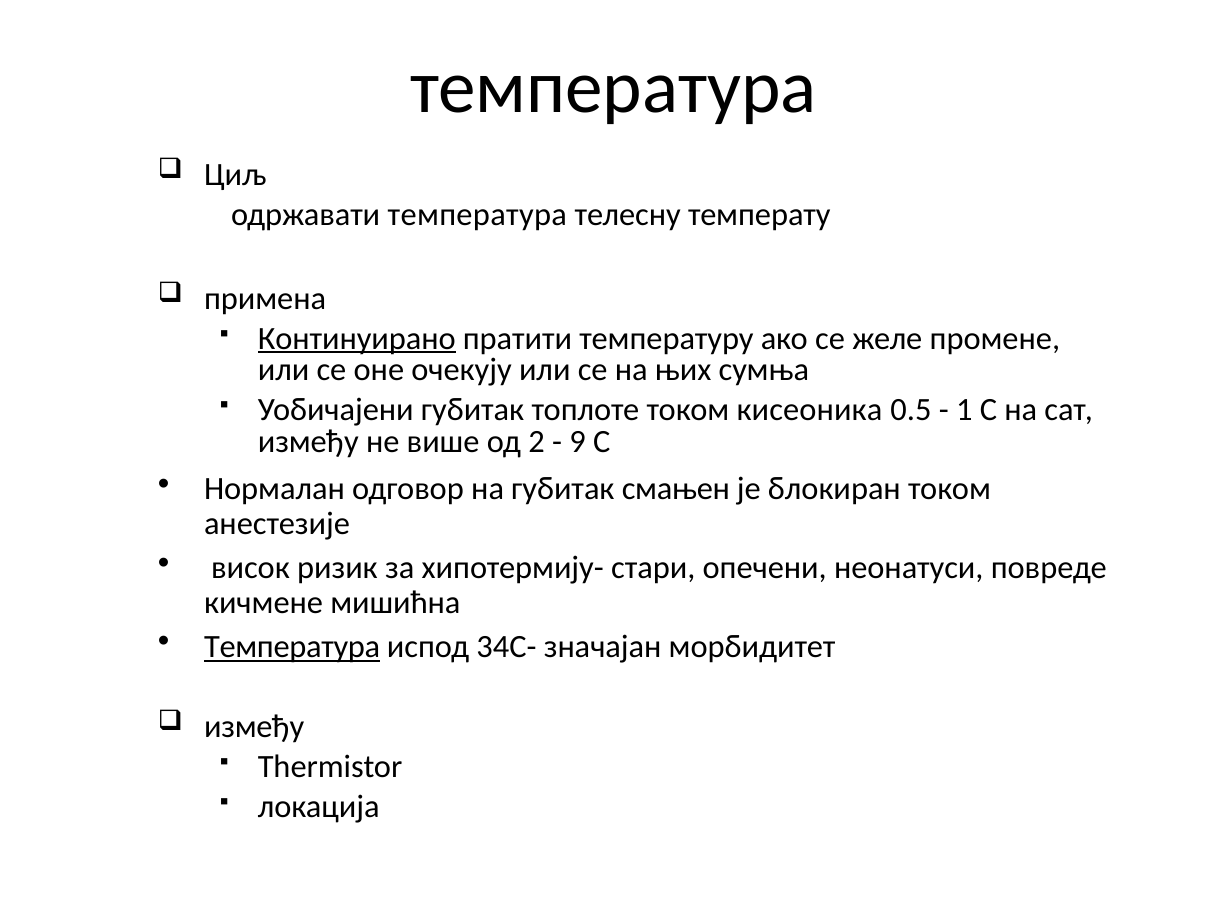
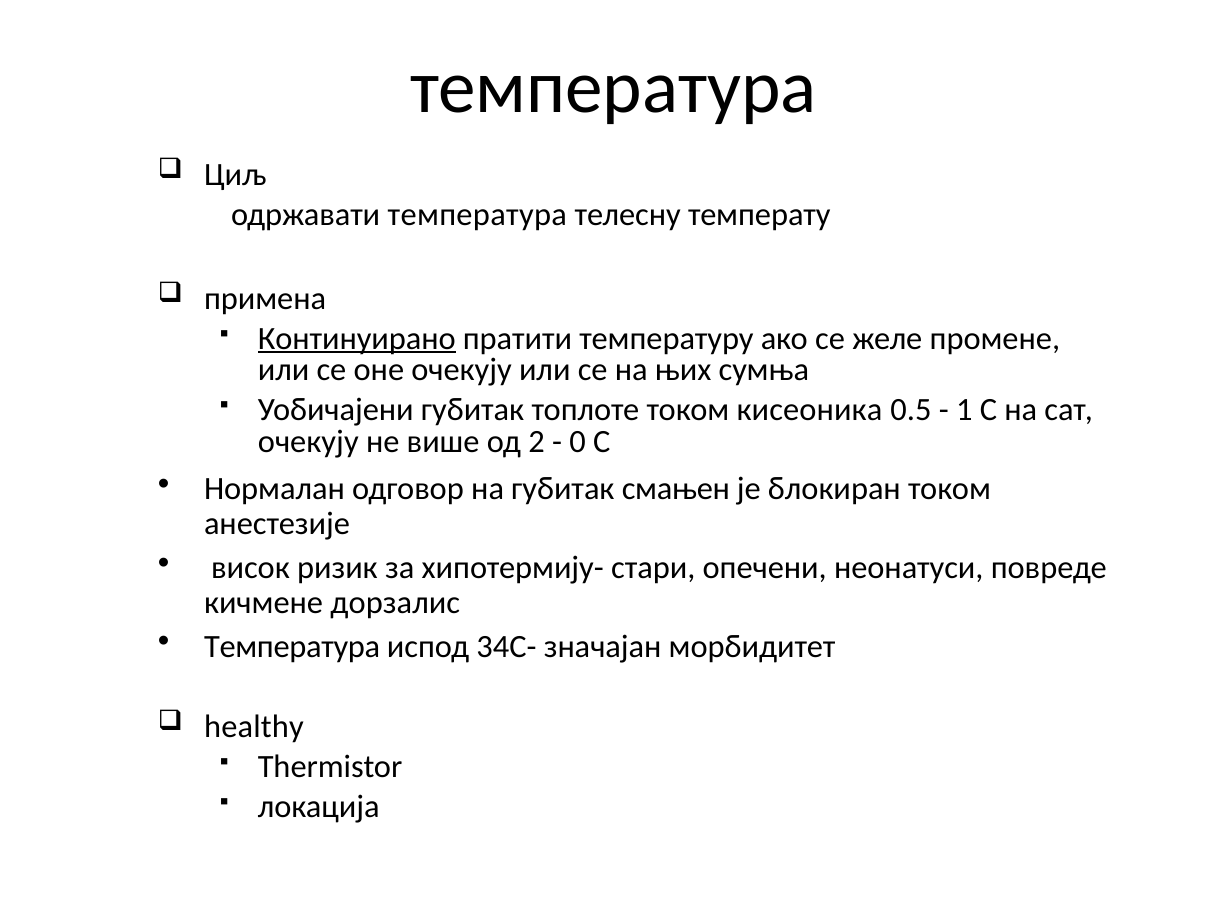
између: између -> очекују (308, 441)
9: 9 -> 0 (578, 441)
мишићна: мишићна -> дорзалис (395, 603)
Температура underline: present -> none (292, 646)
између: између -> healthy (254, 726)
